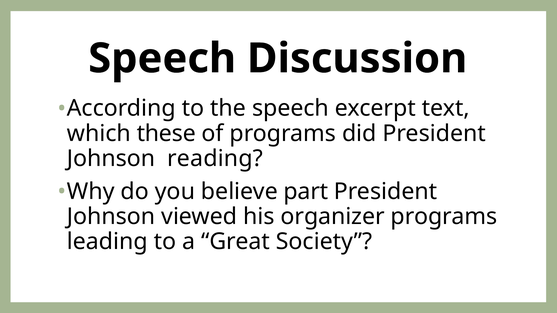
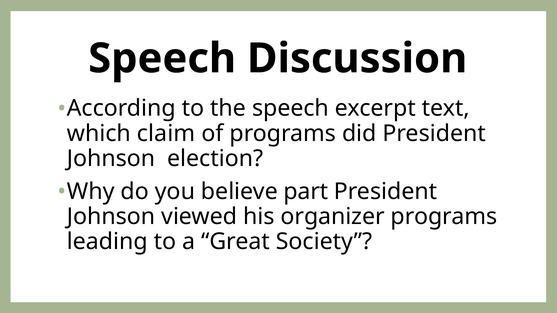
these: these -> claim (166, 134)
reading: reading -> election (215, 159)
